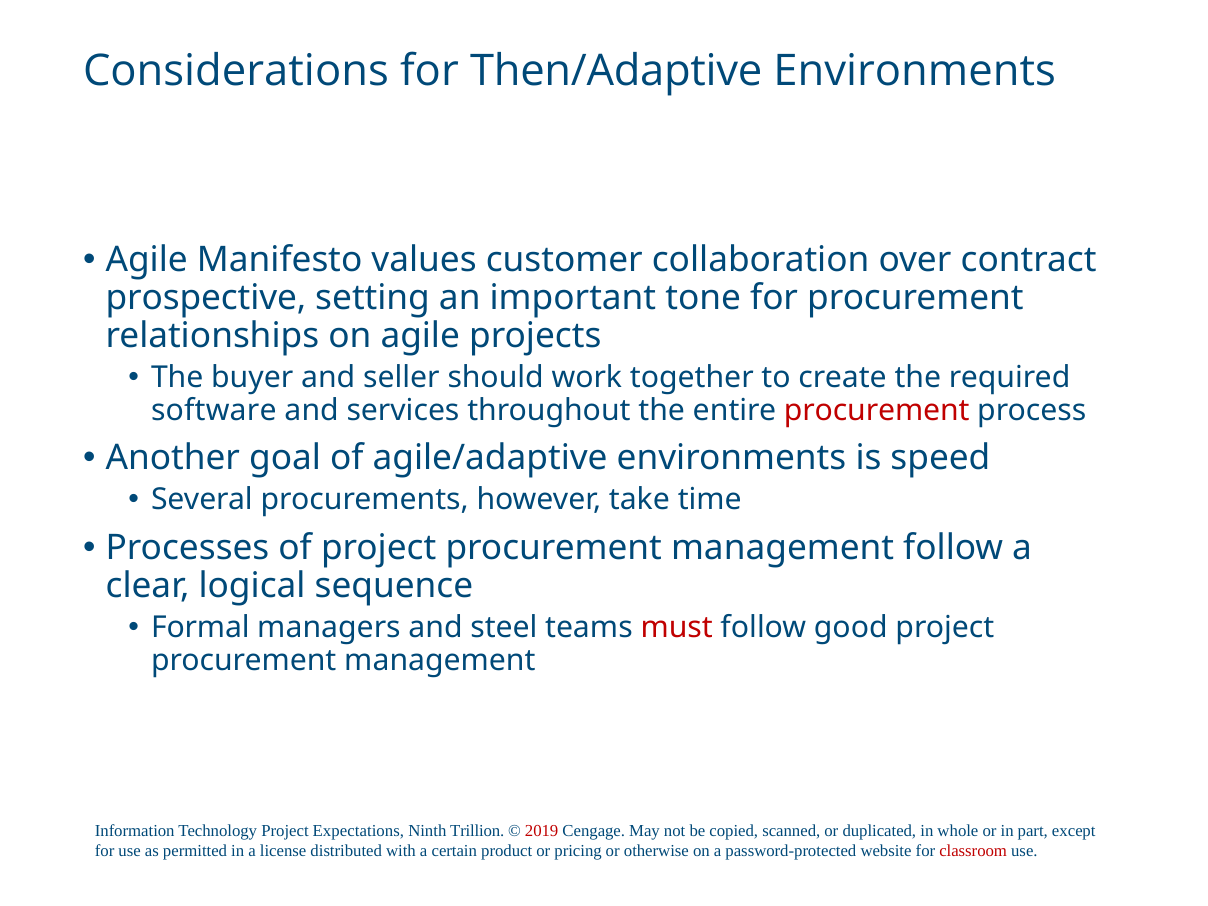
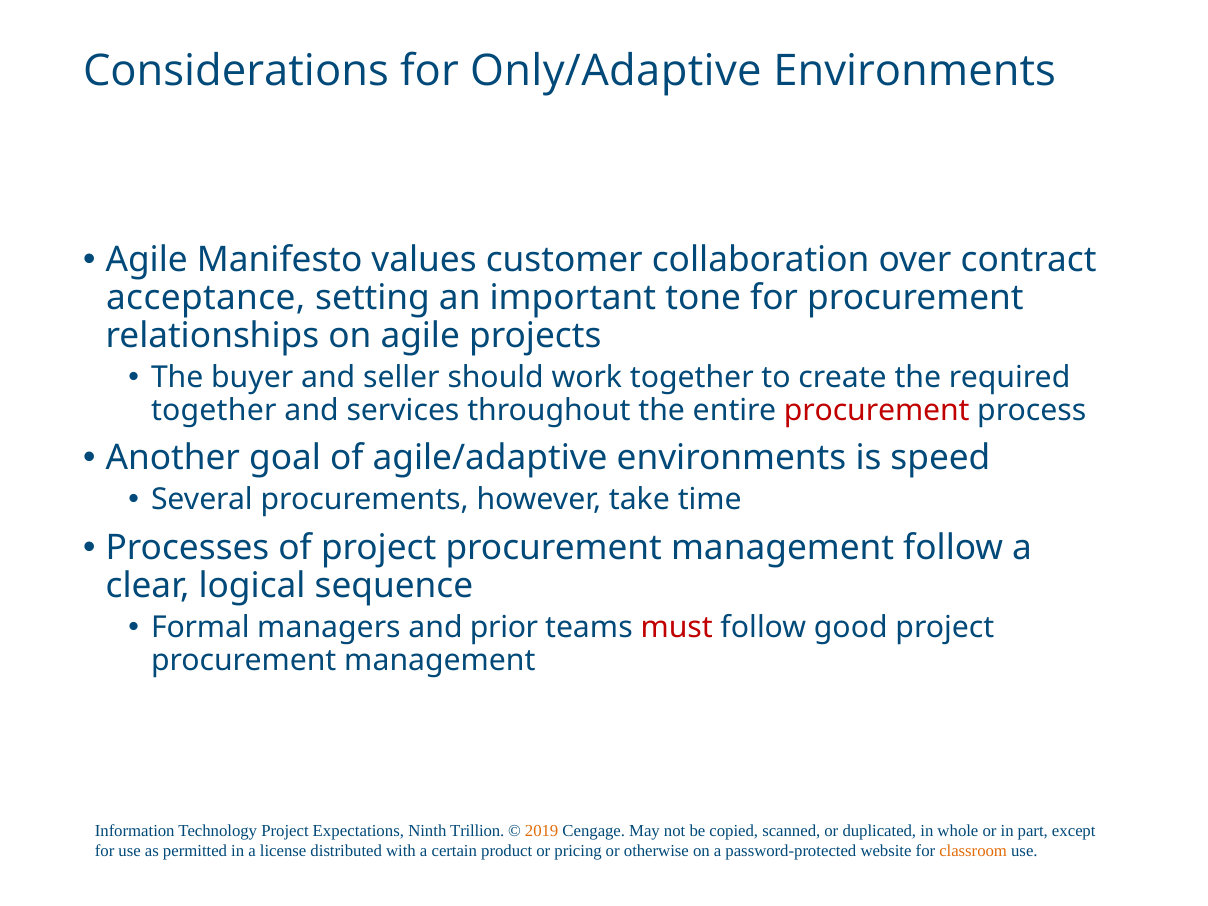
Then/Adaptive: Then/Adaptive -> Only/Adaptive (616, 72)
prospective: prospective -> acceptance (206, 298)
software: software -> together (214, 410)
steel: steel -> prior (504, 628)
2019 colour: red -> orange (542, 831)
classroom colour: red -> orange (973, 851)
